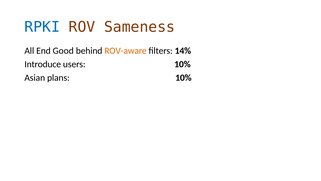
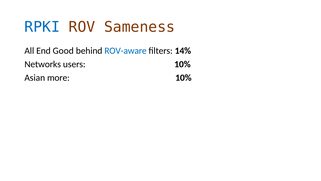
ROV-aware colour: orange -> blue (126, 51)
Introduce: Introduce -> Networks (43, 64)
plans: plans -> more (58, 78)
